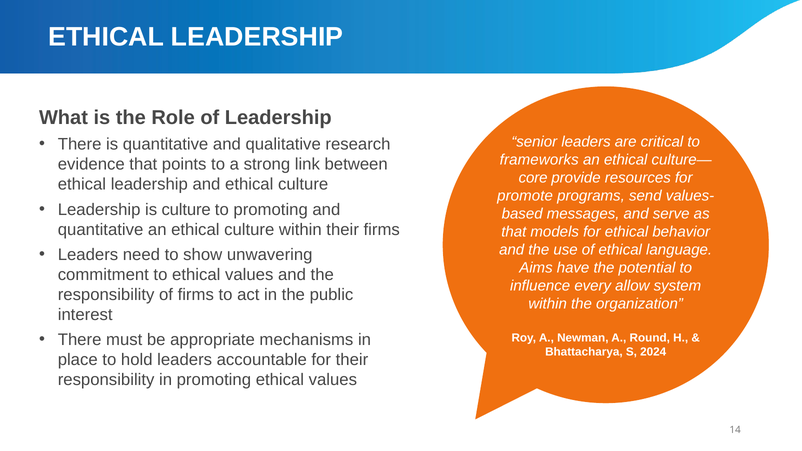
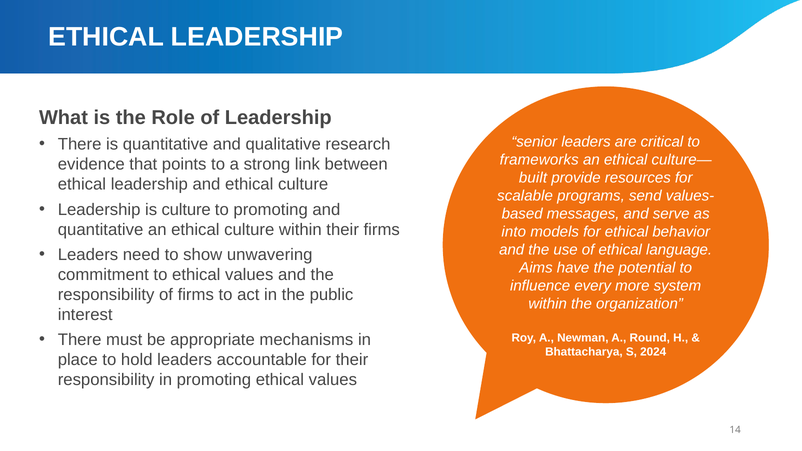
core: core -> built (533, 178)
promote: promote -> scalable (525, 196)
that: that -> into (514, 232)
allow: allow -> more (632, 286)
